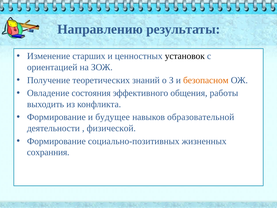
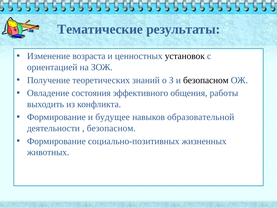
Направлению: Направлению -> Тематические (100, 29)
старших: старших -> возраста (89, 56)
безопасном colour: orange -> black (206, 80)
физической: физической -> безопасном (111, 128)
сохранния: сохранния -> животных (48, 152)
